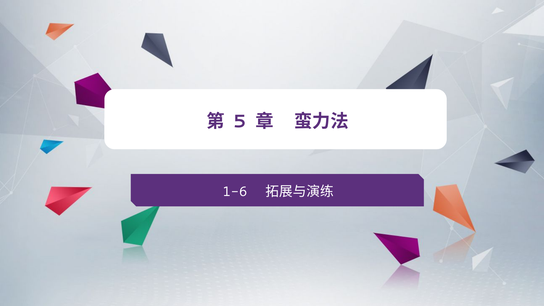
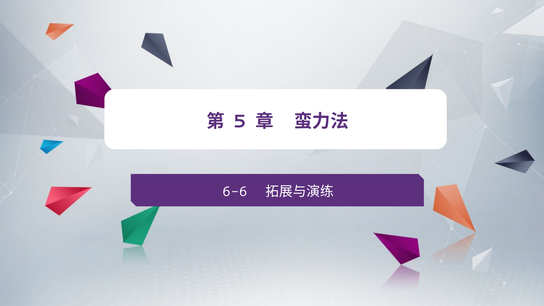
1-6: 1-6 -> 6-6 (235, 192)
